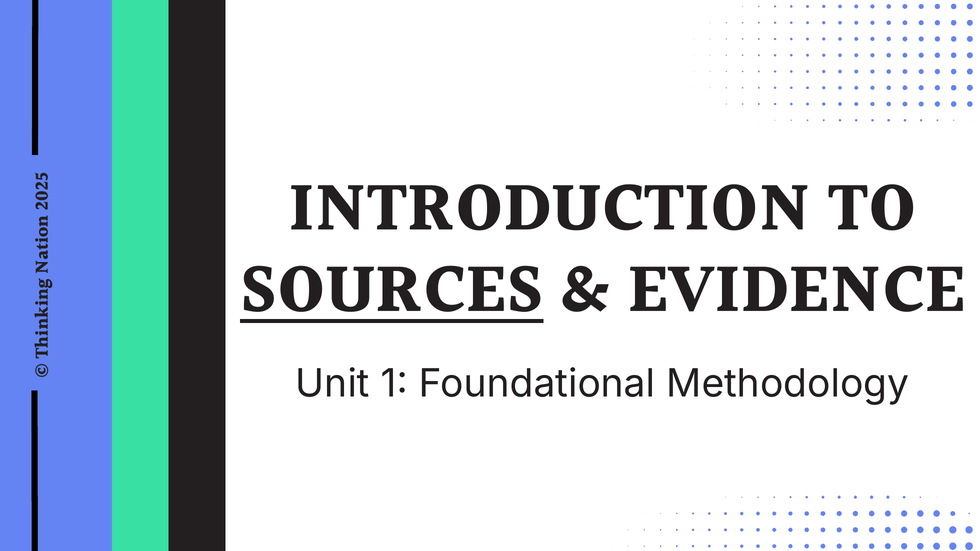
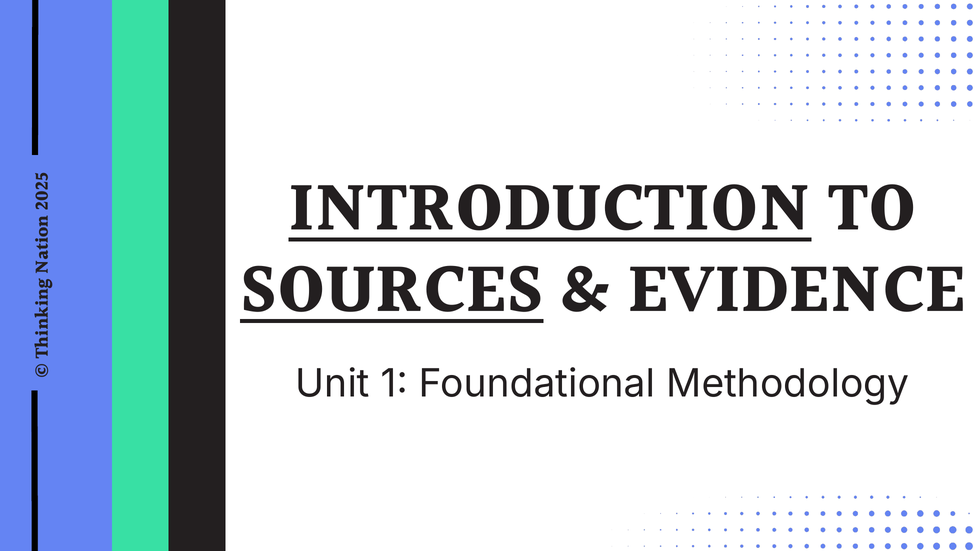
INTRODUCTION underline: none -> present (550, 210)
